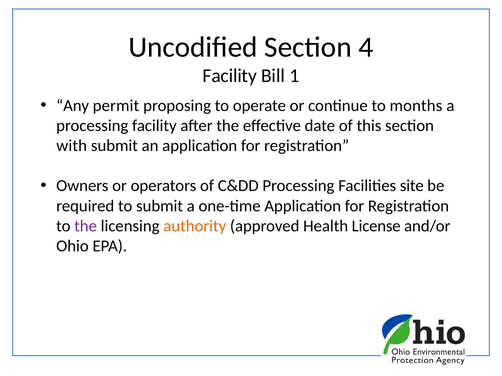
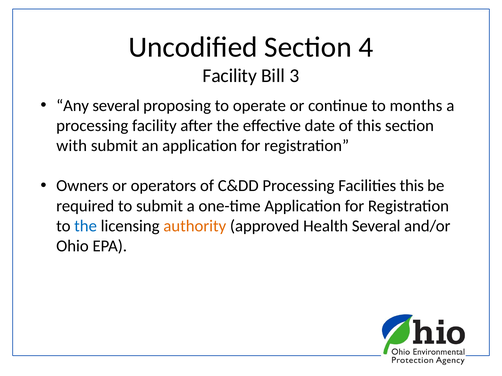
1: 1 -> 3 (294, 76)
Any permit: permit -> several (116, 106)
Facilities site: site -> this (412, 186)
the colour: purple -> blue (86, 226)
Health License: License -> Several (376, 226)
